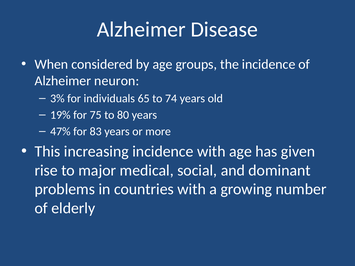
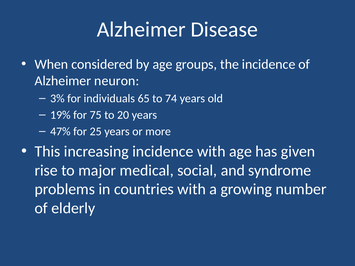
80: 80 -> 20 (123, 115)
83: 83 -> 25 (96, 132)
dominant: dominant -> syndrome (280, 171)
